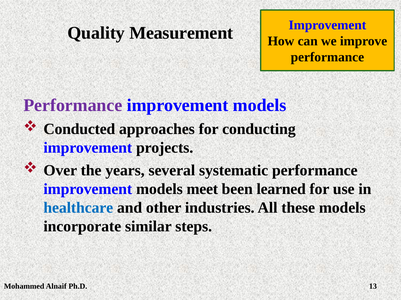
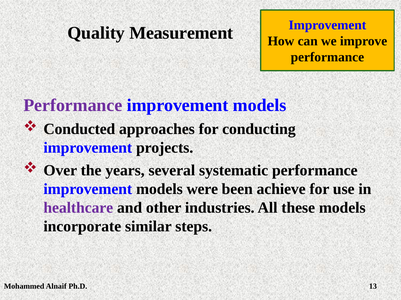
meet: meet -> were (202, 189)
learned: learned -> achieve (281, 189)
healthcare colour: blue -> purple (78, 208)
